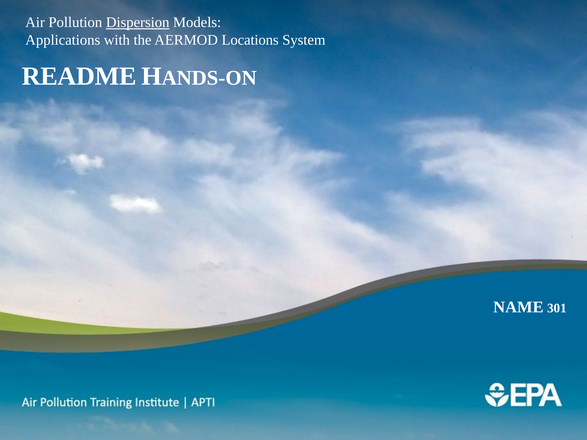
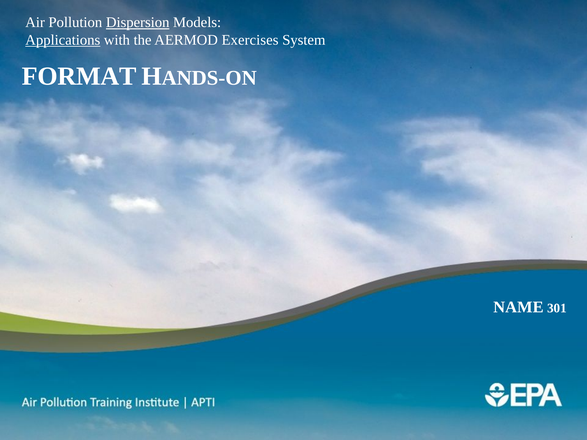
Applications underline: none -> present (63, 40)
Locations: Locations -> Exercises (250, 40)
README: README -> FORMAT (79, 76)
